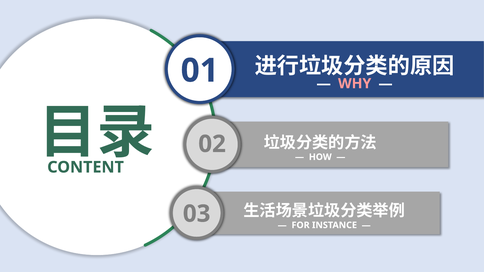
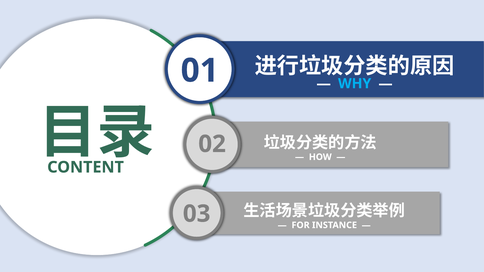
WHY colour: pink -> light blue (355, 84)
